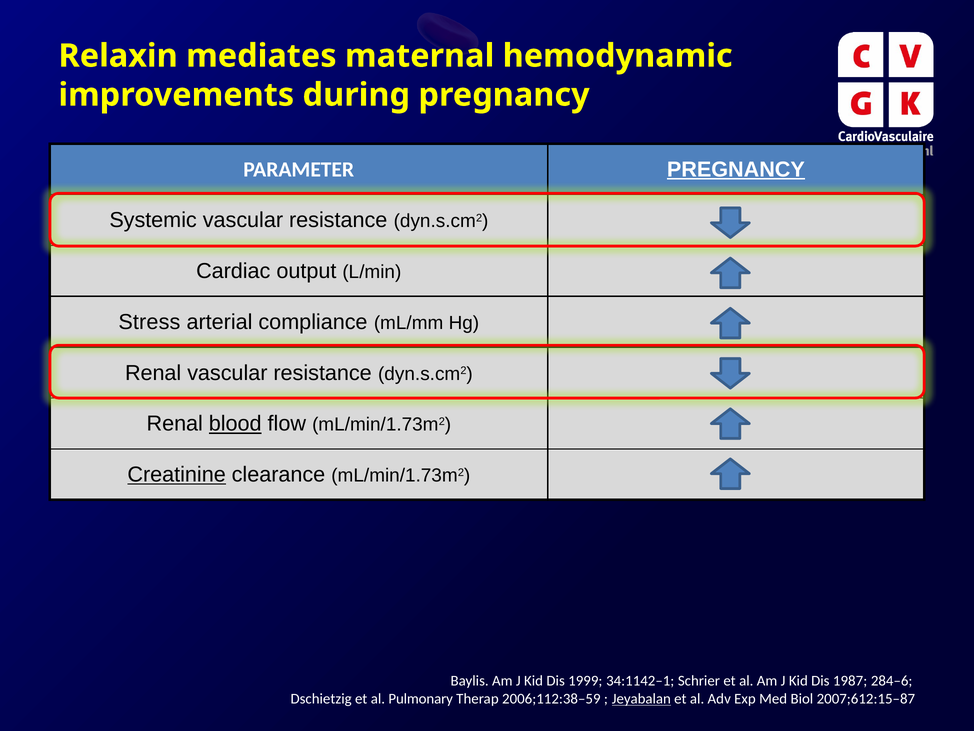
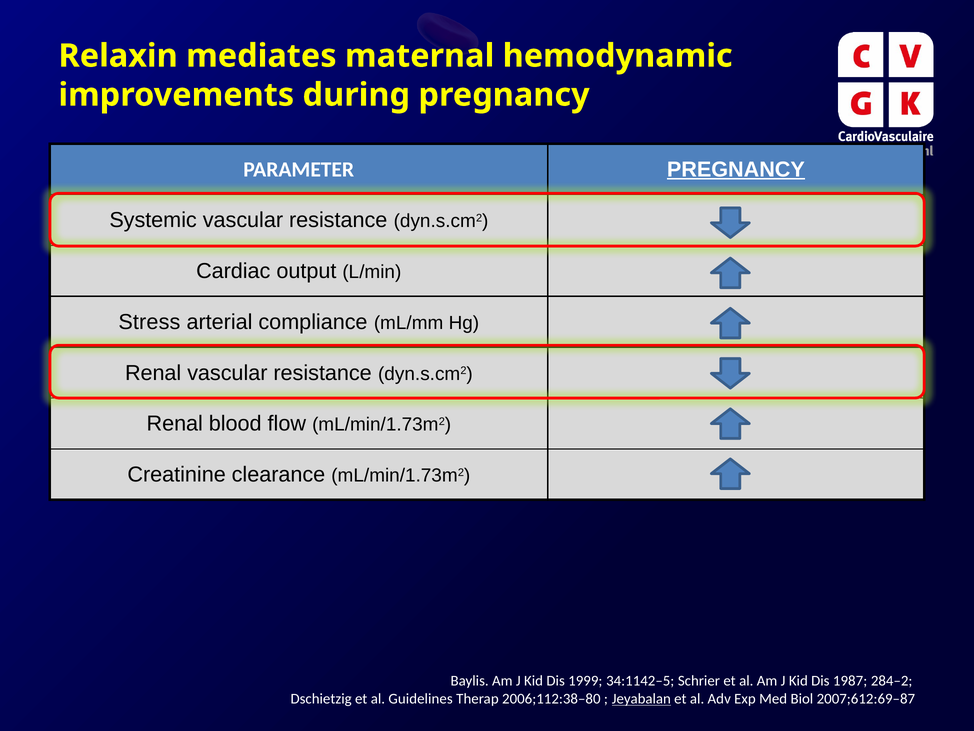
blood underline: present -> none (235, 424)
Creatinine underline: present -> none (177, 474)
34:1142–1: 34:1142–1 -> 34:1142–5 (640, 680)
284–6: 284–6 -> 284–2 (892, 680)
Pulmonary: Pulmonary -> Guidelines (421, 698)
2006;112:38–59: 2006;112:38–59 -> 2006;112:38–80 (551, 698)
2007;612:15–87: 2007;612:15–87 -> 2007;612:69–87 (866, 698)
